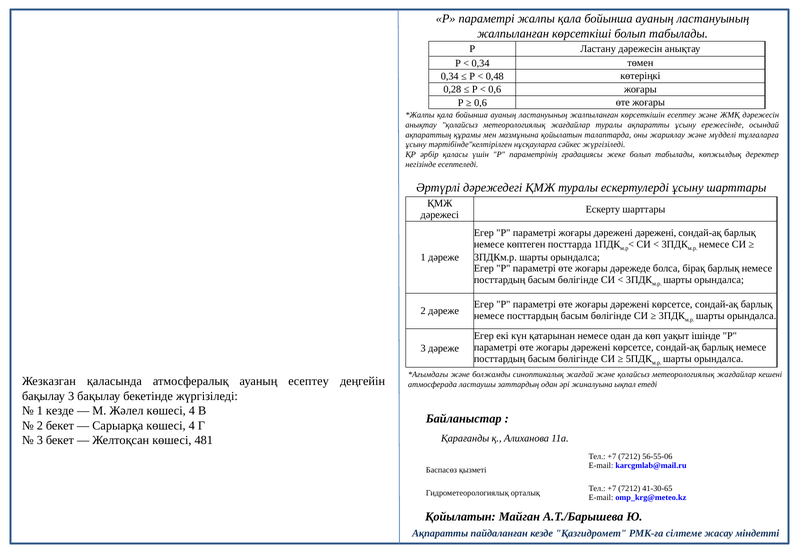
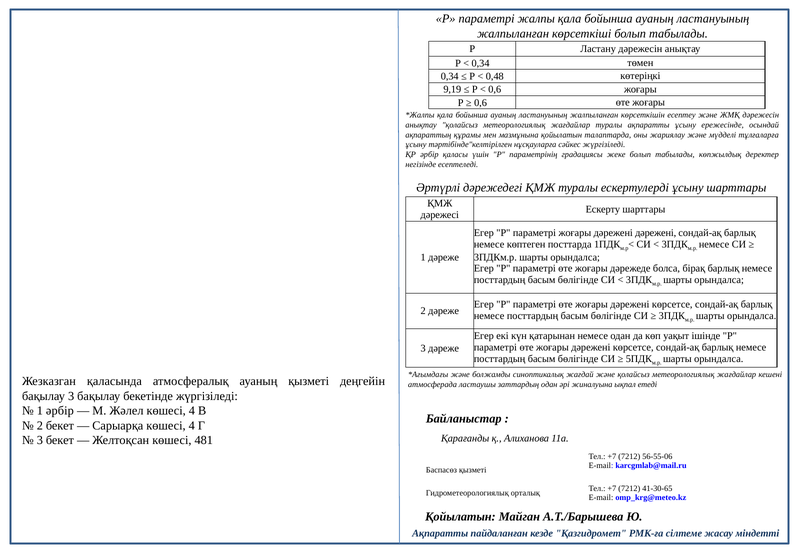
0,28: 0,28 -> 9,19 (452, 90)
ауаның есептеу: есептеу -> қызметі (309, 381)
1 кезде: кезде -> әрбір (60, 411)
